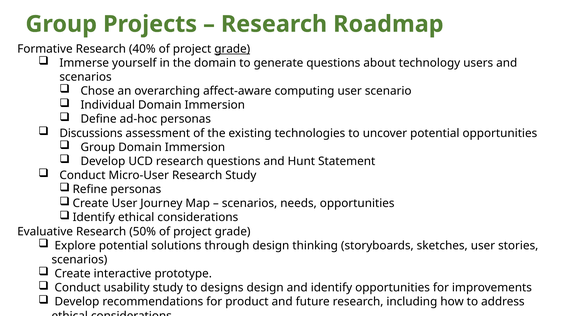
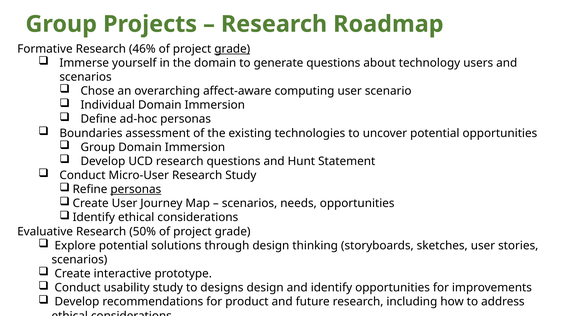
40%: 40% -> 46% (142, 49)
Discussions: Discussions -> Boundaries (91, 133)
personas underline: none -> present (136, 189)
